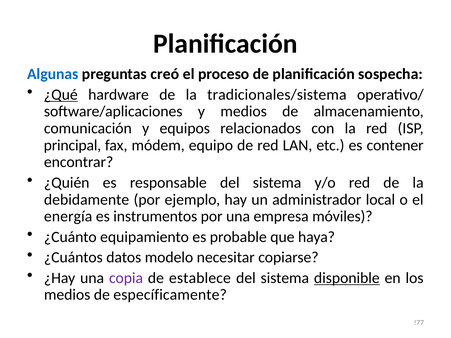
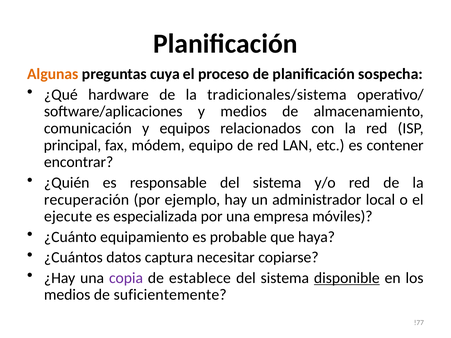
Algunas colour: blue -> orange (53, 74)
creó: creó -> cuya (165, 74)
¿Qué underline: present -> none (61, 95)
debidamente: debidamente -> recuperación (87, 200)
energía: energía -> ejecute (68, 217)
instrumentos: instrumentos -> especializada (155, 217)
modelo: modelo -> captura (169, 258)
específicamente: específicamente -> suficientemente (170, 295)
